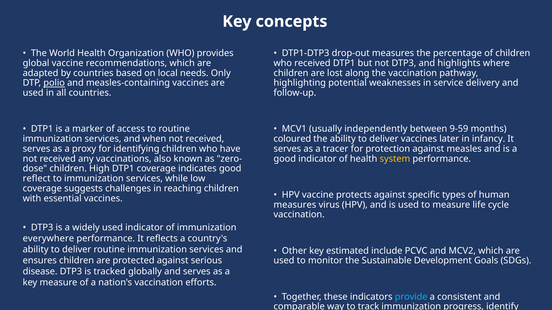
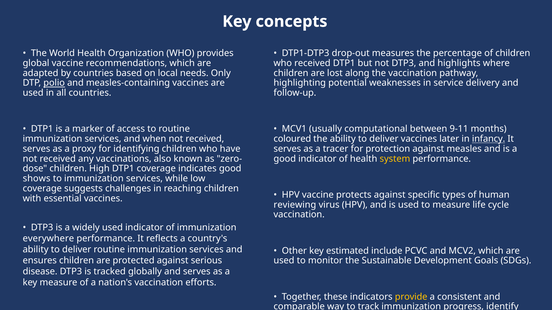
independently: independently -> computational (376, 129)
9-59: 9-59 -> 9-11 (459, 129)
infancy underline: none -> present (489, 139)
reflect: reflect -> shows (37, 179)
measures: measures -> reviewing (295, 205)
provide colour: light blue -> yellow (411, 297)
